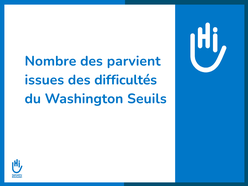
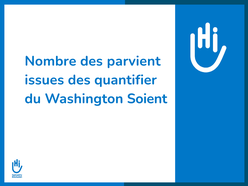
difficultés: difficultés -> quantifier (126, 80)
Seuils: Seuils -> Soient (147, 99)
